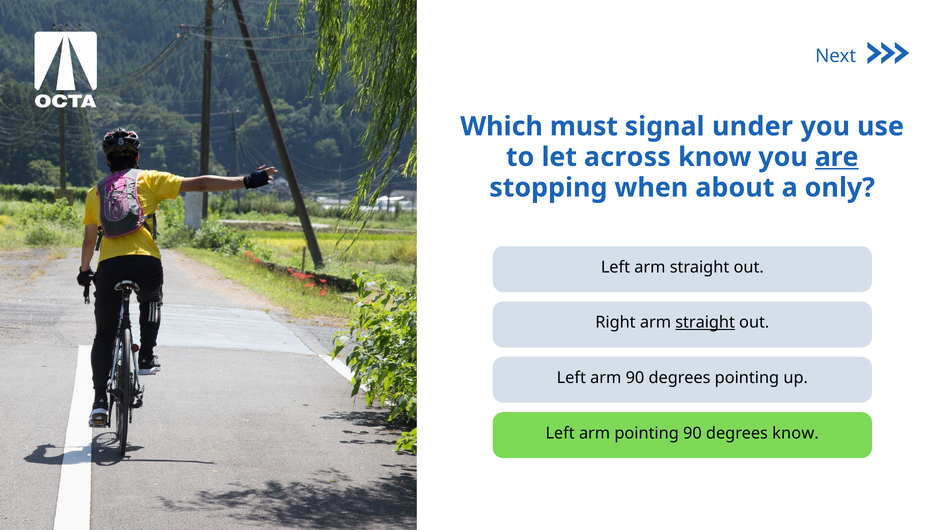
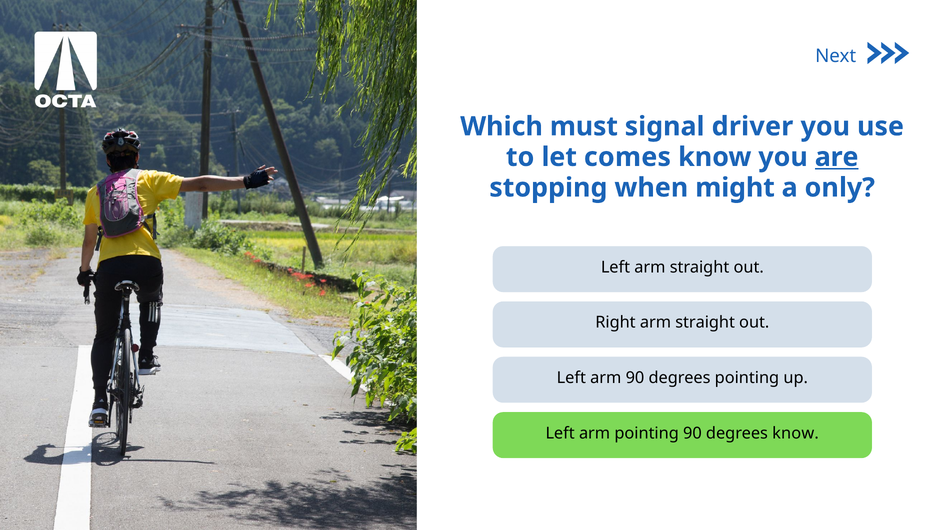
under: under -> driver (752, 126)
across: across -> comes (627, 157)
about: about -> might (735, 188)
straight underline: present -> none (705, 322)
